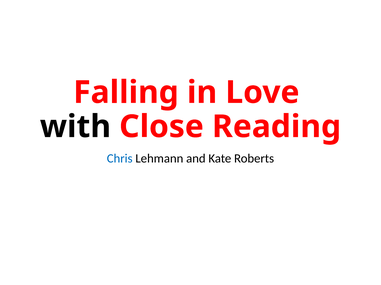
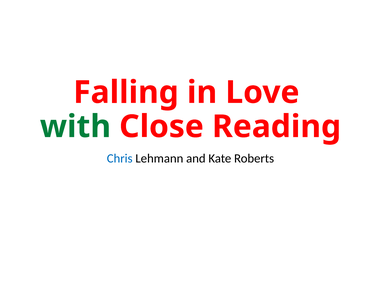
with colour: black -> green (75, 127)
